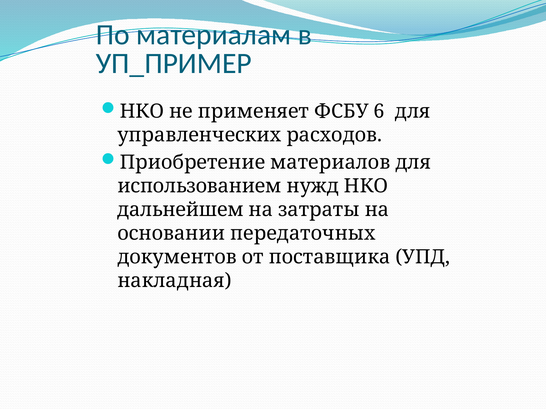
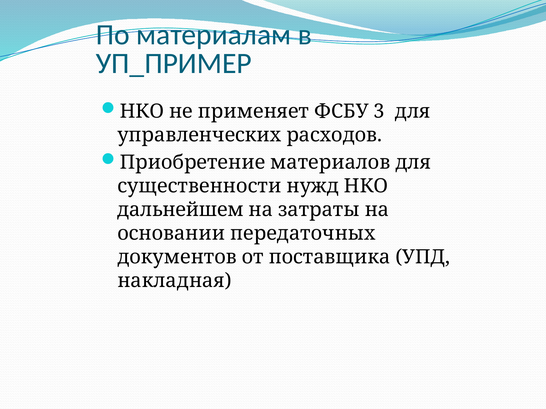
6: 6 -> 3 (379, 111)
использованием: использованием -> существенности (199, 186)
